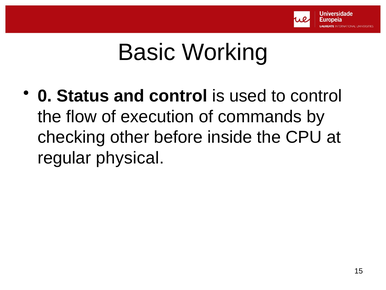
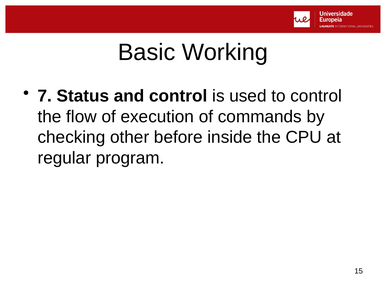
0: 0 -> 7 (45, 96)
physical: physical -> program (130, 158)
